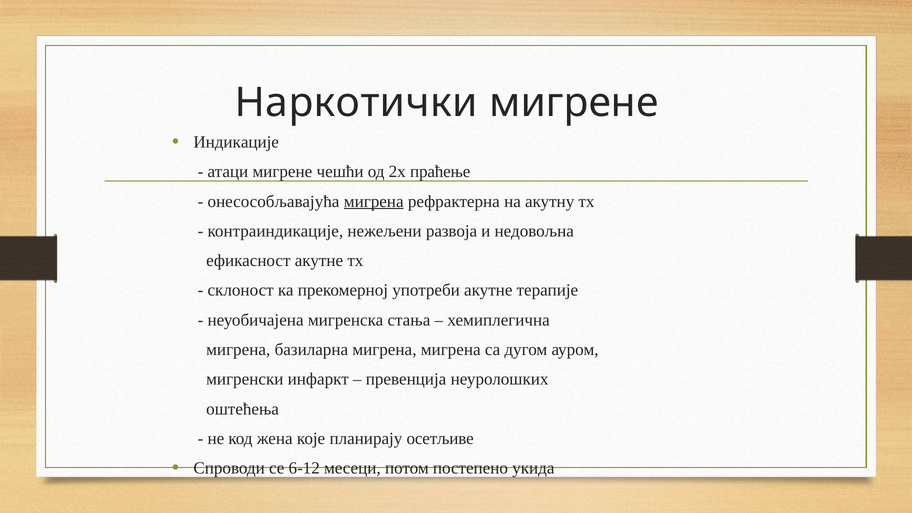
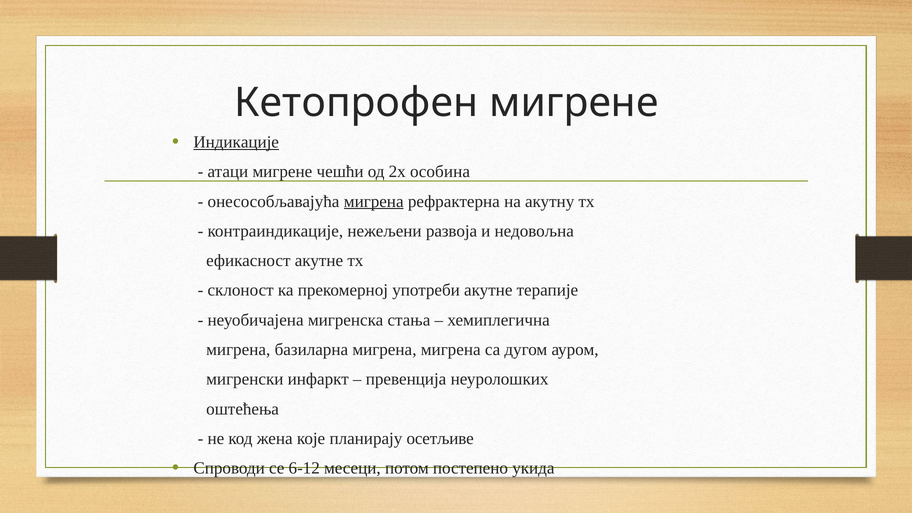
Наркотички: Наркотички -> Кетопрофен (356, 103)
Индикације underline: none -> present (236, 142)
праћење: праћење -> особина (440, 172)
